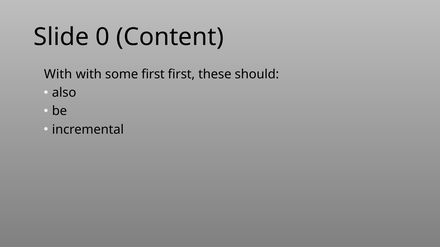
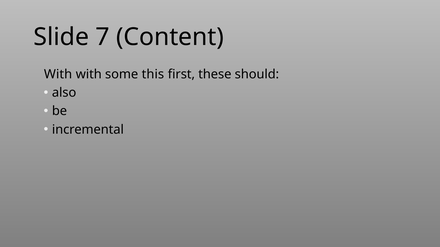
0: 0 -> 7 (103, 37)
some first: first -> this (153, 74)
